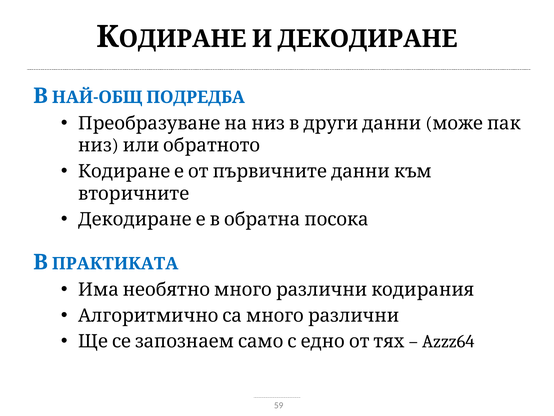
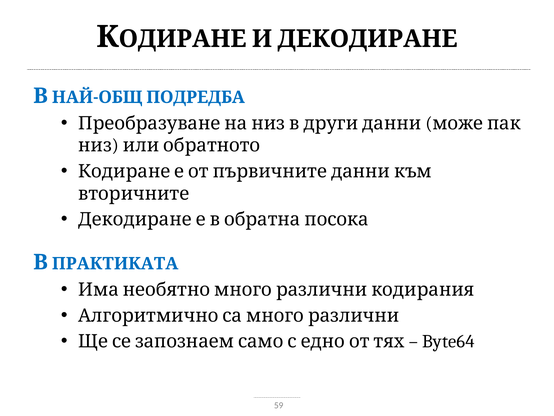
Azzz64: Azzz64 -> Byte64 (448, 341)
